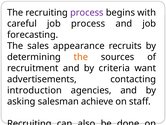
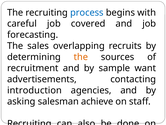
process colour: purple -> blue (87, 13)
job process: process -> covered (88, 24)
appearance: appearance -> overlapping (79, 46)
criteria: criteria -> sample (114, 68)
